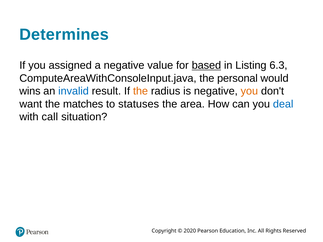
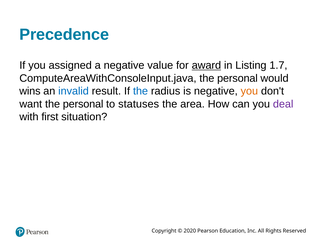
Determines: Determines -> Precedence (64, 35)
based: based -> award (206, 65)
6.3: 6.3 -> 1.7 (278, 65)
the colour: orange -> blue (141, 91)
want the matches: matches -> personal (83, 104)
deal colour: blue -> purple (283, 104)
call: call -> first (50, 117)
